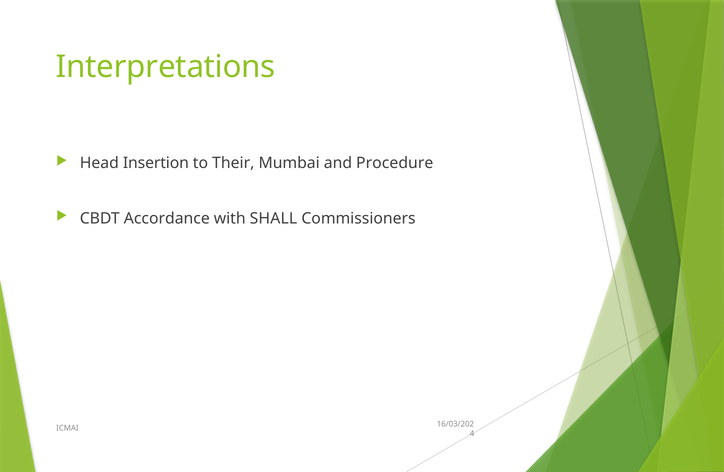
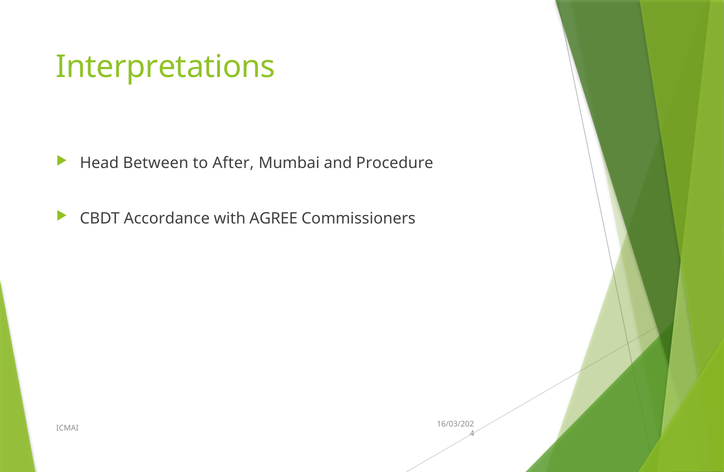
Insertion: Insertion -> Between (156, 163)
Their: Their -> After (233, 163)
SHALL: SHALL -> AGREE (274, 219)
